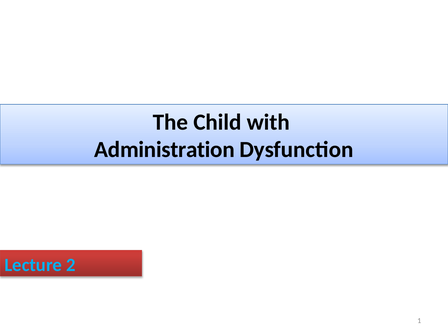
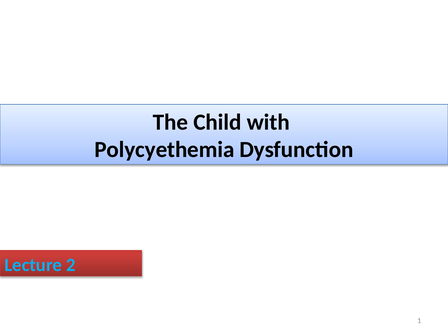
Administration: Administration -> Polycyethemia (164, 150)
